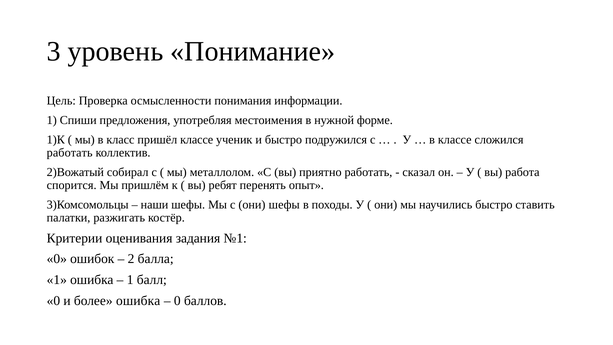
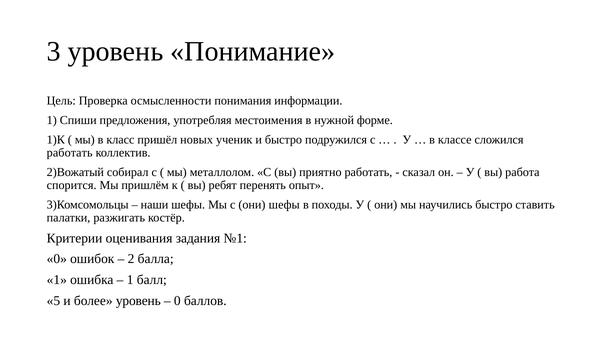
пришёл классе: классе -> новых (197, 140)
0: 0 -> 5 (53, 301)
более ошибка: ошибка -> уровень (138, 301)
